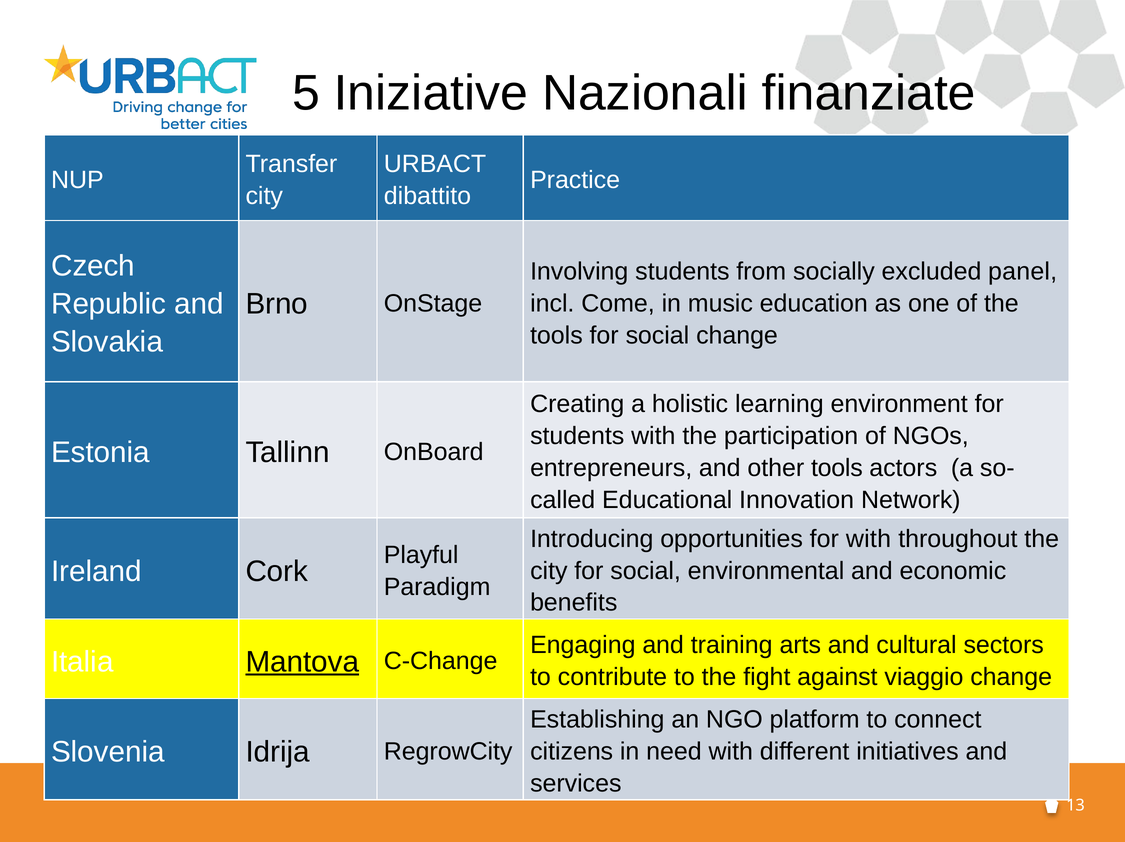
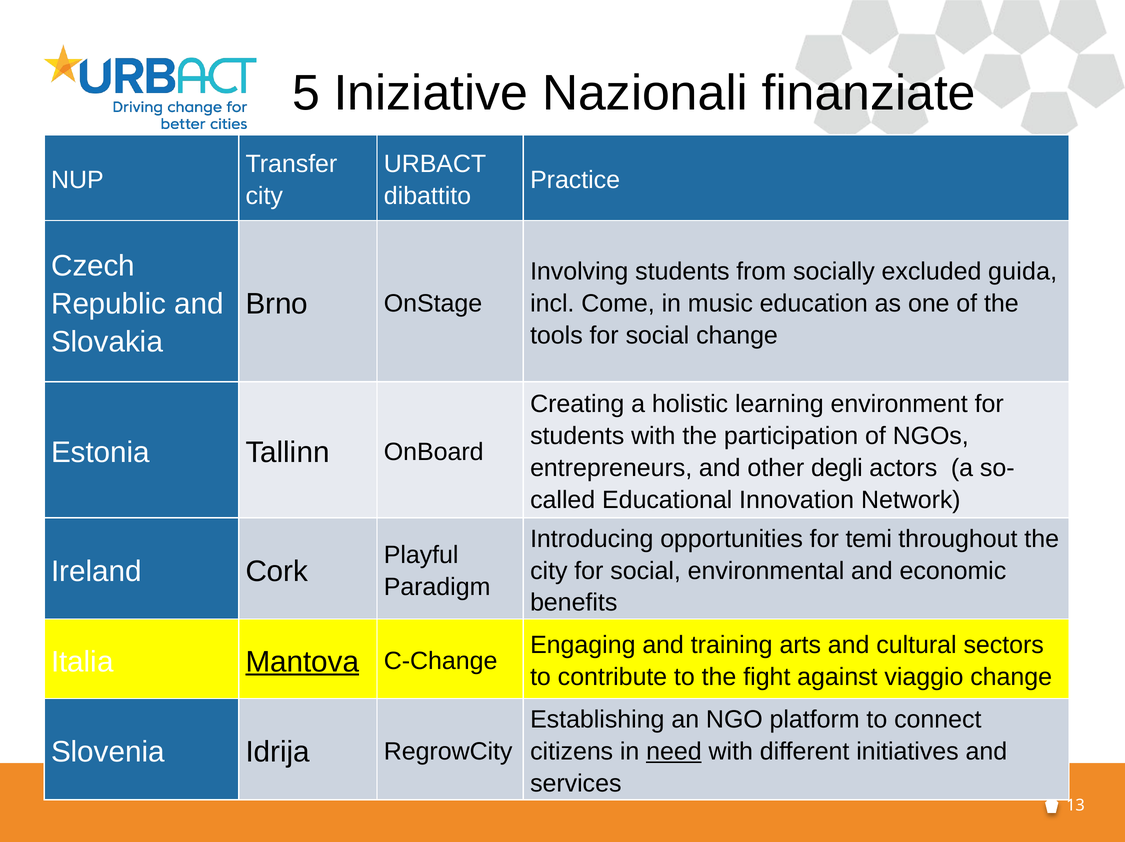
panel: panel -> guida (1023, 271)
other tools: tools -> degli (837, 468)
for with: with -> temi (869, 539)
need underline: none -> present (674, 751)
